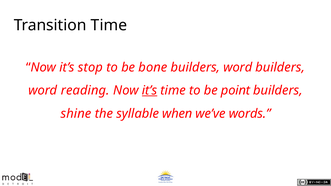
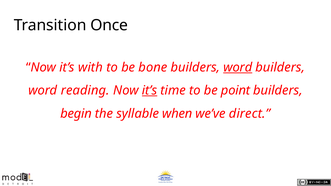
Transition Time: Time -> Once (109, 25)
stop: stop -> with (90, 67)
word underline: none -> present (238, 67)
shine: shine -> begin (76, 114)
words: words -> direct (250, 114)
